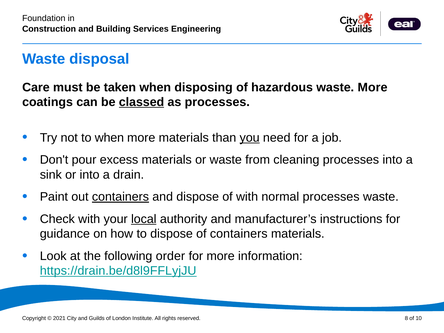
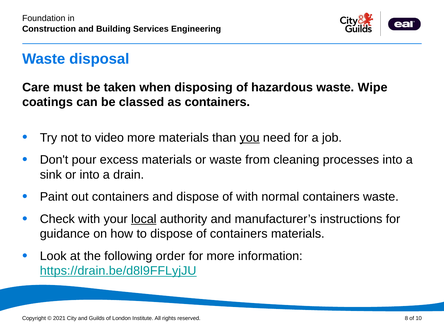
waste More: More -> Wipe (373, 87)
classed underline: present -> none (142, 102)
as processes: processes -> containers (217, 102)
to when: when -> video (109, 138)
containers underline: present -> none (120, 197)
normal processes: processes -> containers (331, 197)
